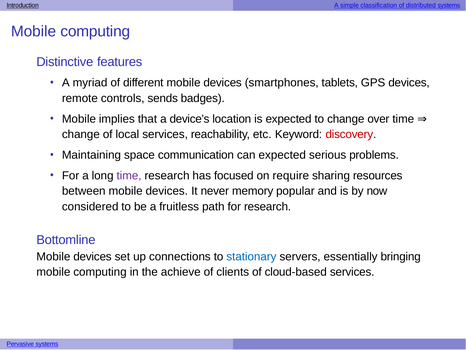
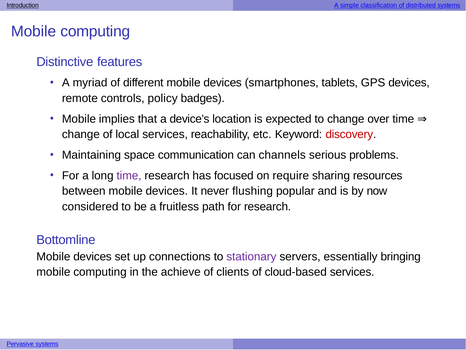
sends: sends -> policy (163, 98)
can expected: expected -> channels (282, 155)
memory: memory -> flushing (253, 191)
stationary colour: blue -> purple (251, 256)
